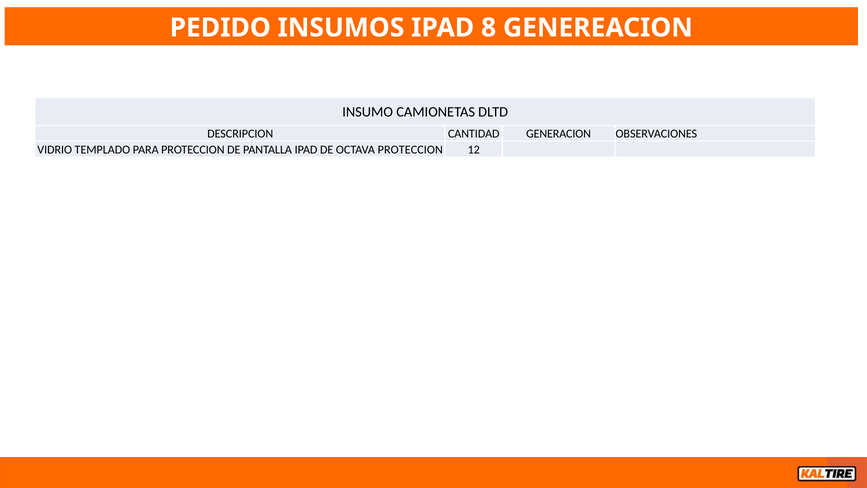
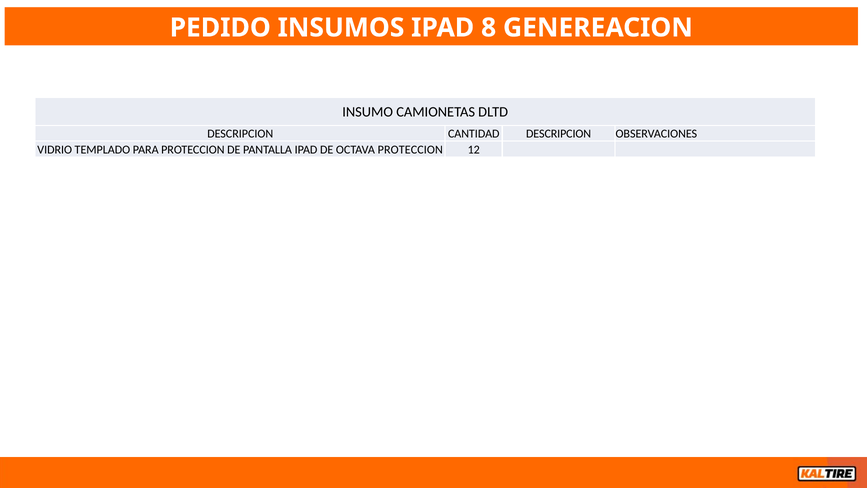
CANTIDAD GENERACION: GENERACION -> DESCRIPCION (559, 134)
